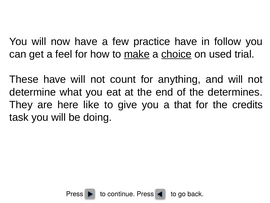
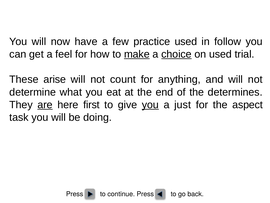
practice have: have -> used (186, 41)
These have: have -> arise (55, 79)
are underline: none -> present (45, 105)
like: like -> first (91, 105)
you underline: none -> present (150, 105)
that: that -> just (183, 105)
credits: credits -> aspect (248, 105)
